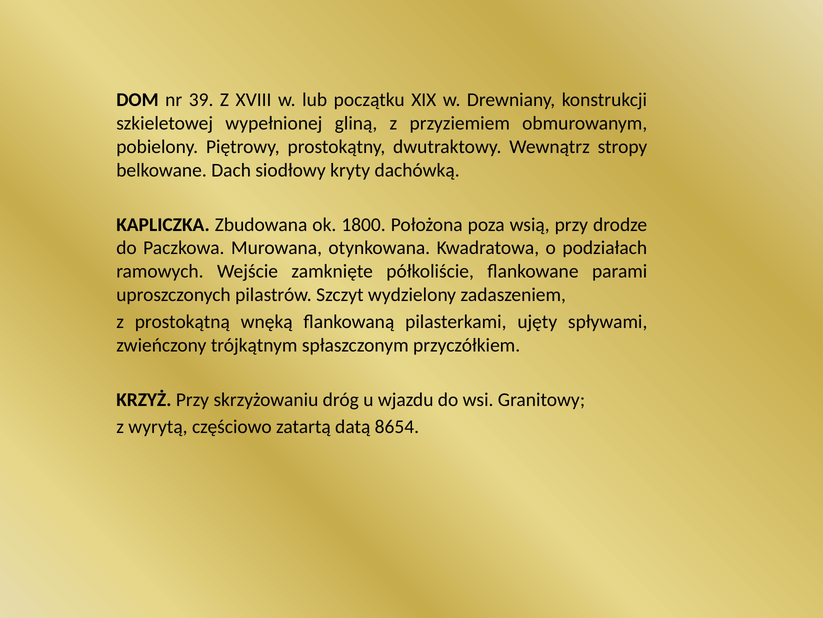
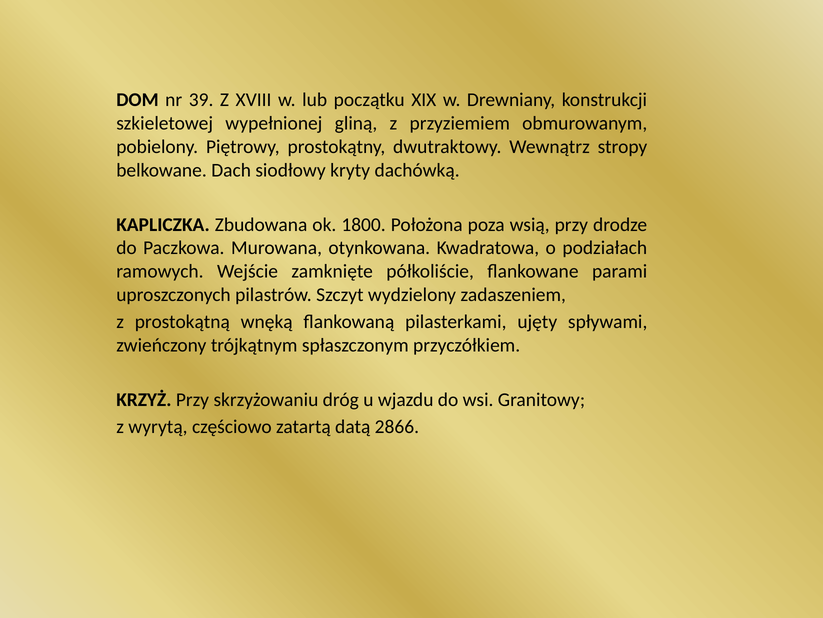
8654: 8654 -> 2866 (397, 427)
